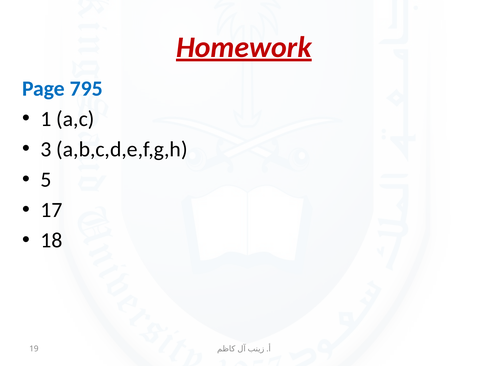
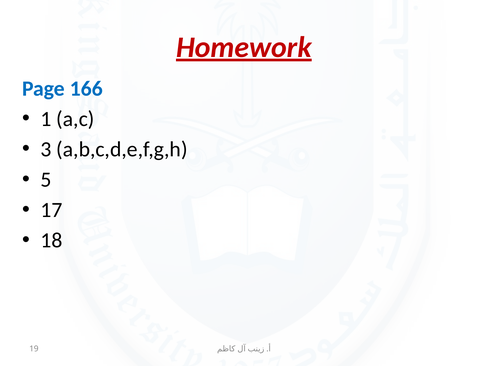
795: 795 -> 166 (86, 89)
